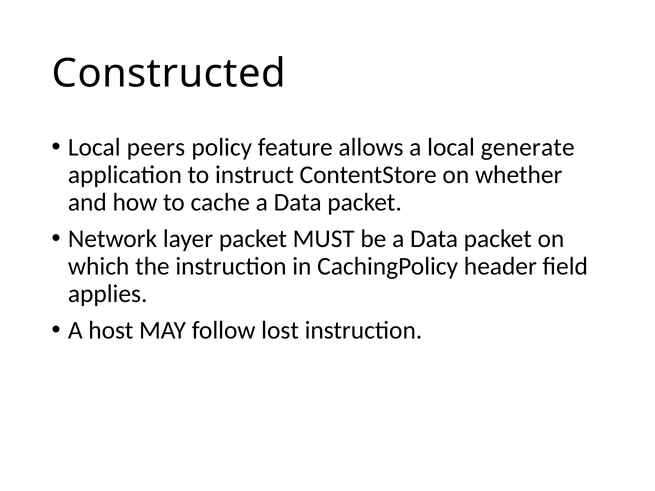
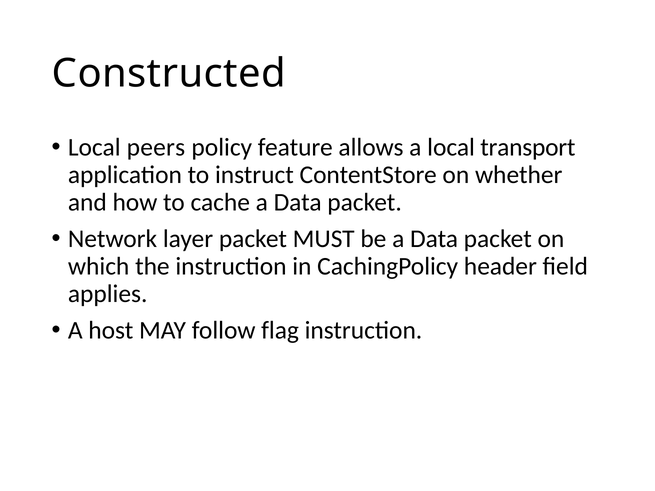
generate: generate -> transport (528, 148)
lost: lost -> flag (280, 331)
